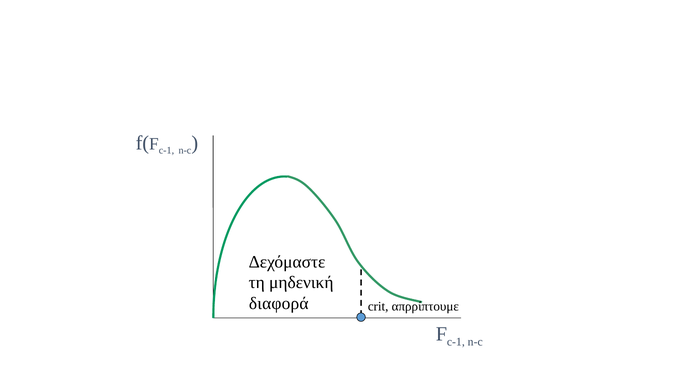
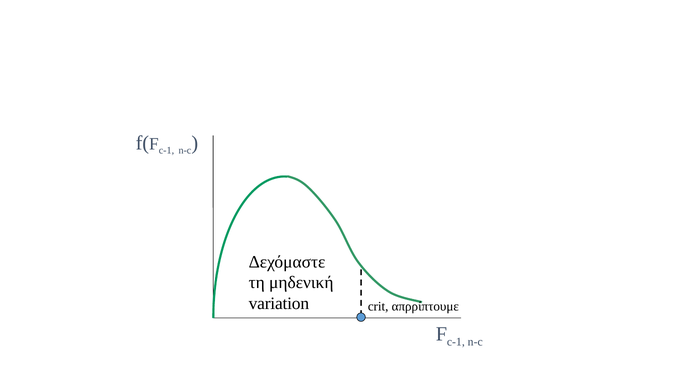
διαφορά: διαφορά -> variation (279, 304)
